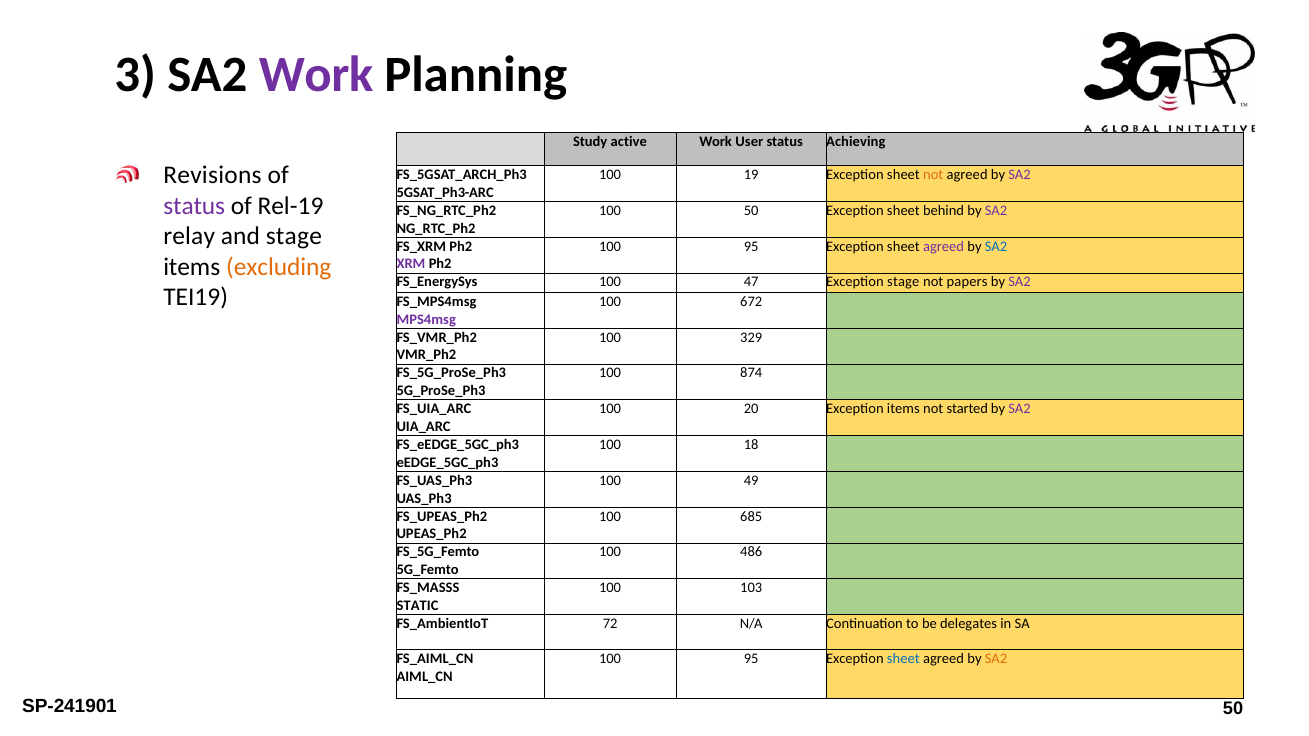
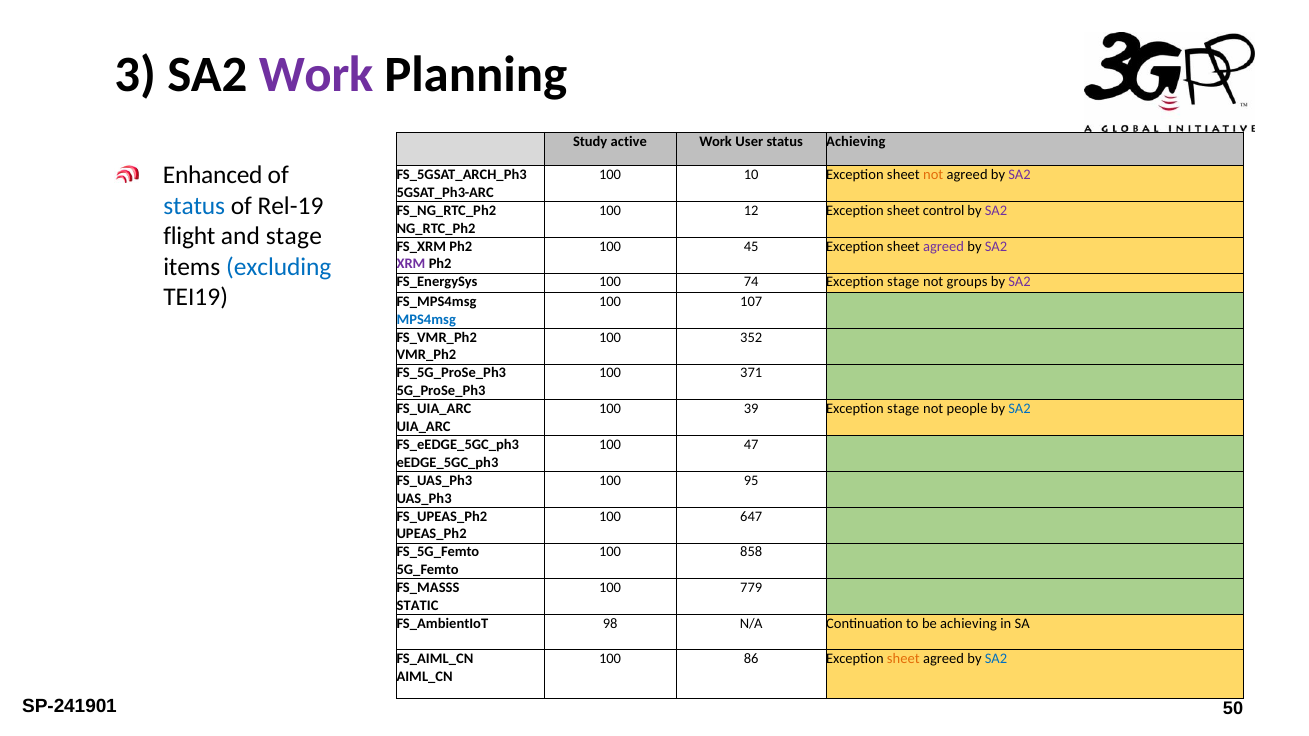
Revisions: Revisions -> Enhanced (213, 175)
19: 19 -> 10 (751, 175)
status colour: purple -> blue (194, 206)
100 50: 50 -> 12 (751, 211)
behind: behind -> control (944, 211)
relay: relay -> flight (189, 237)
95: 95 -> 45 (751, 246)
SA2 colour: blue -> purple (996, 246)
excluding colour: orange -> blue (279, 267)
47: 47 -> 74 (751, 282)
papers: papers -> groups (967, 282)
672: 672 -> 107 (751, 302)
MPS4msg colour: purple -> blue (426, 320)
329: 329 -> 352 (751, 337)
874: 874 -> 371 (751, 373)
20: 20 -> 39 (751, 409)
items: items -> stage (903, 409)
started: started -> people (967, 409)
SA2 colour: purple -> blue (1019, 409)
18: 18 -> 47 (751, 445)
49: 49 -> 95 (751, 481)
685: 685 -> 647 (751, 517)
486: 486 -> 858 (751, 552)
103: 103 -> 779 (751, 588)
72: 72 -> 98 (610, 624)
be delegates: delegates -> achieving (968, 624)
95: 95 -> 86 (751, 659)
sheet colour: blue -> orange (903, 659)
SA2 colour: orange -> blue (996, 659)
